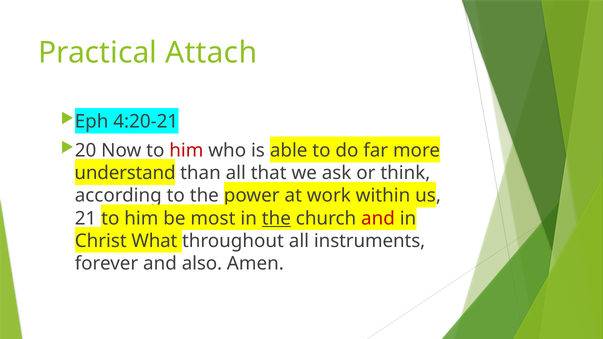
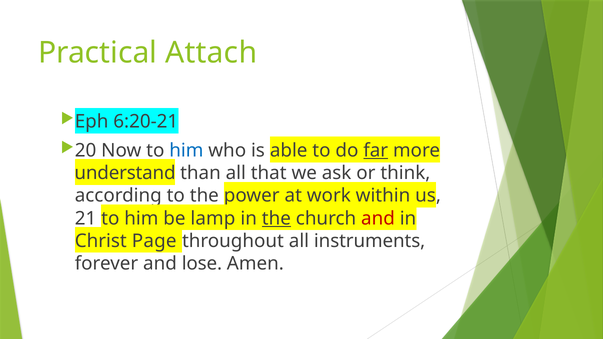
4:20-21: 4:20-21 -> 6:20-21 (146, 122)
him colour: red -> blue (186, 151)
far underline: none -> present (376, 151)
most: most -> lamp (213, 218)
What: What -> Page (154, 241)
also: also -> lose (202, 264)
